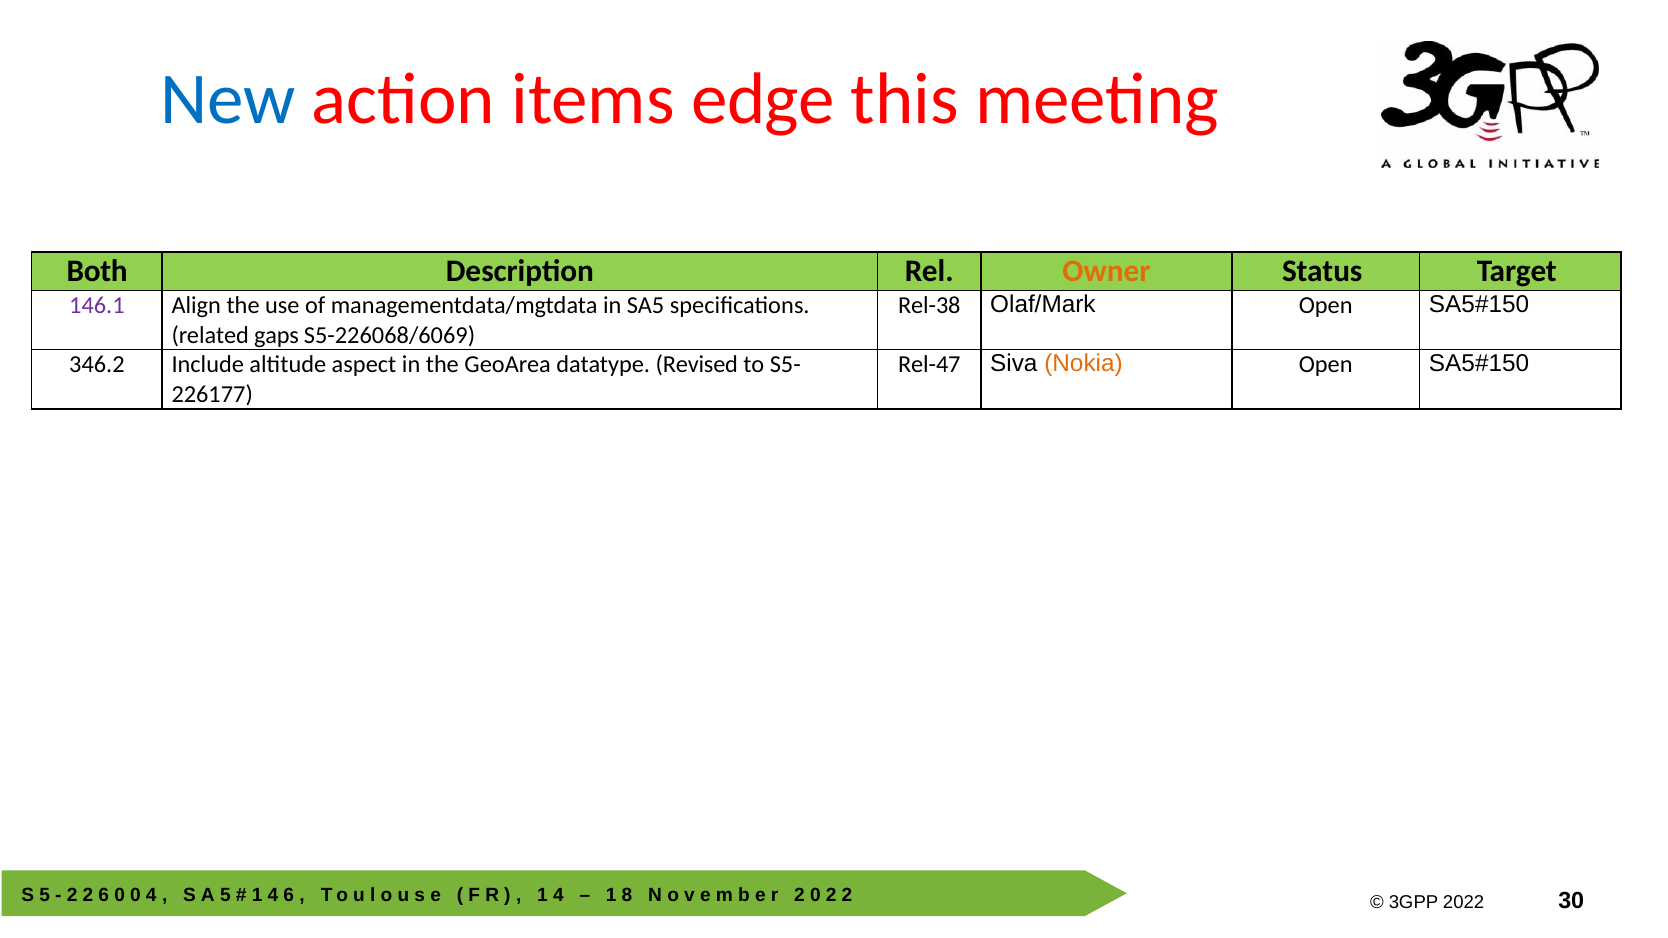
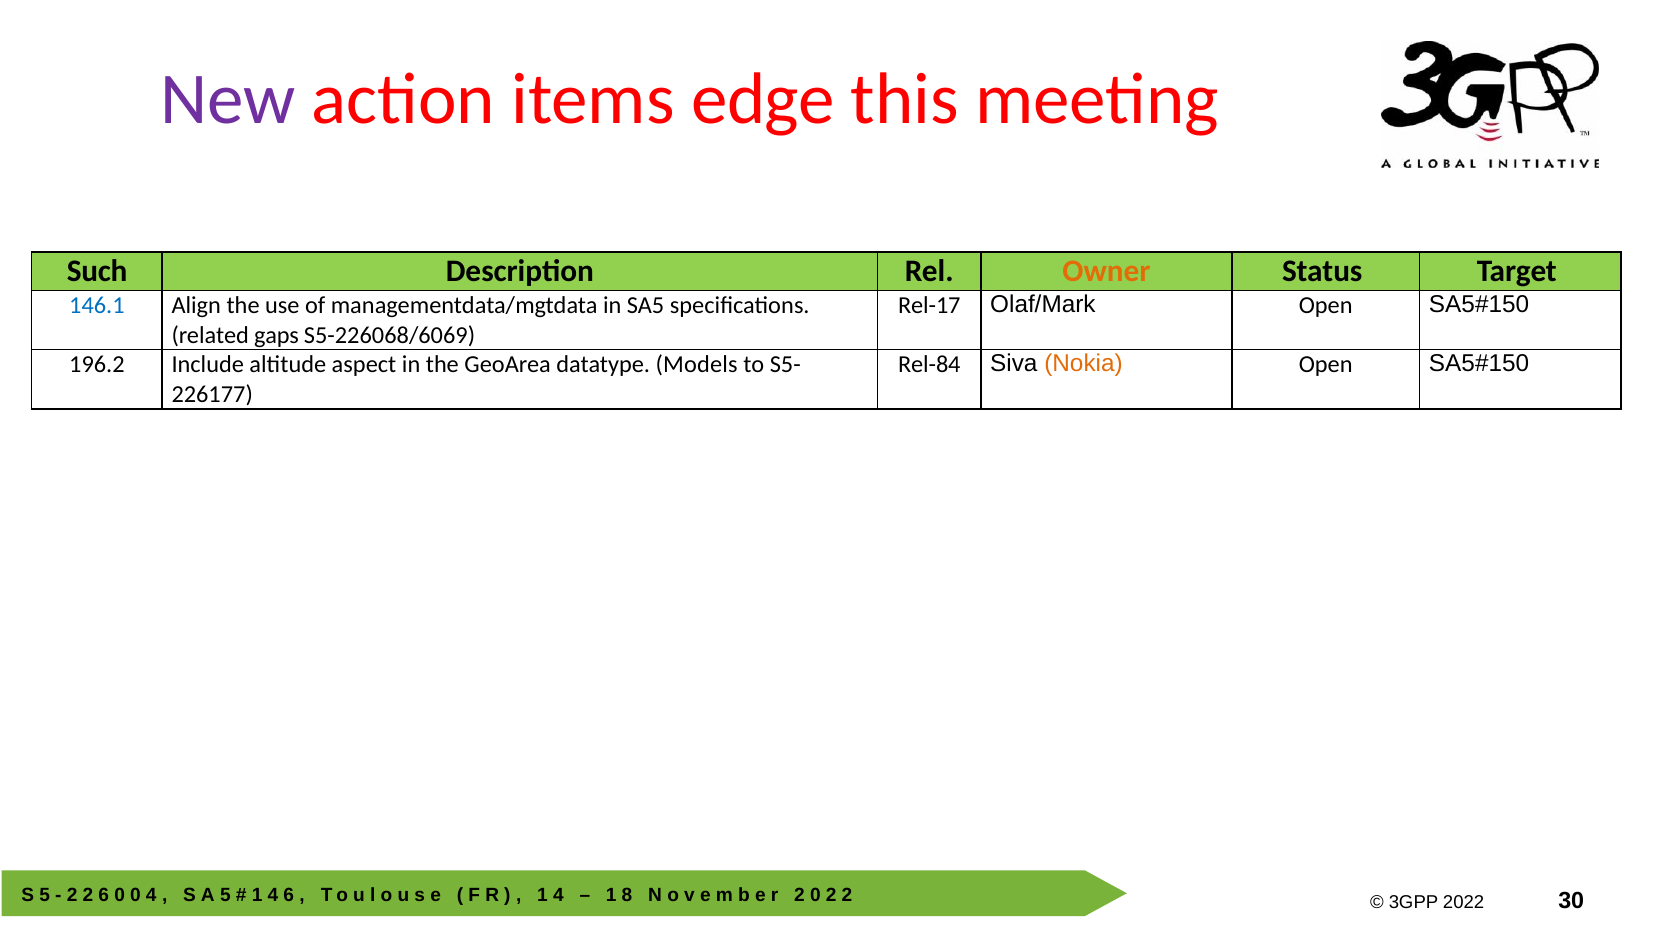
New colour: blue -> purple (228, 99)
Both: Both -> Such (97, 272)
146.1 colour: purple -> blue (97, 306)
Rel-38: Rel-38 -> Rel-17 (929, 306)
346.2: 346.2 -> 196.2 (97, 365)
Revised: Revised -> Models (697, 365)
Rel-47: Rel-47 -> Rel-84 (929, 365)
